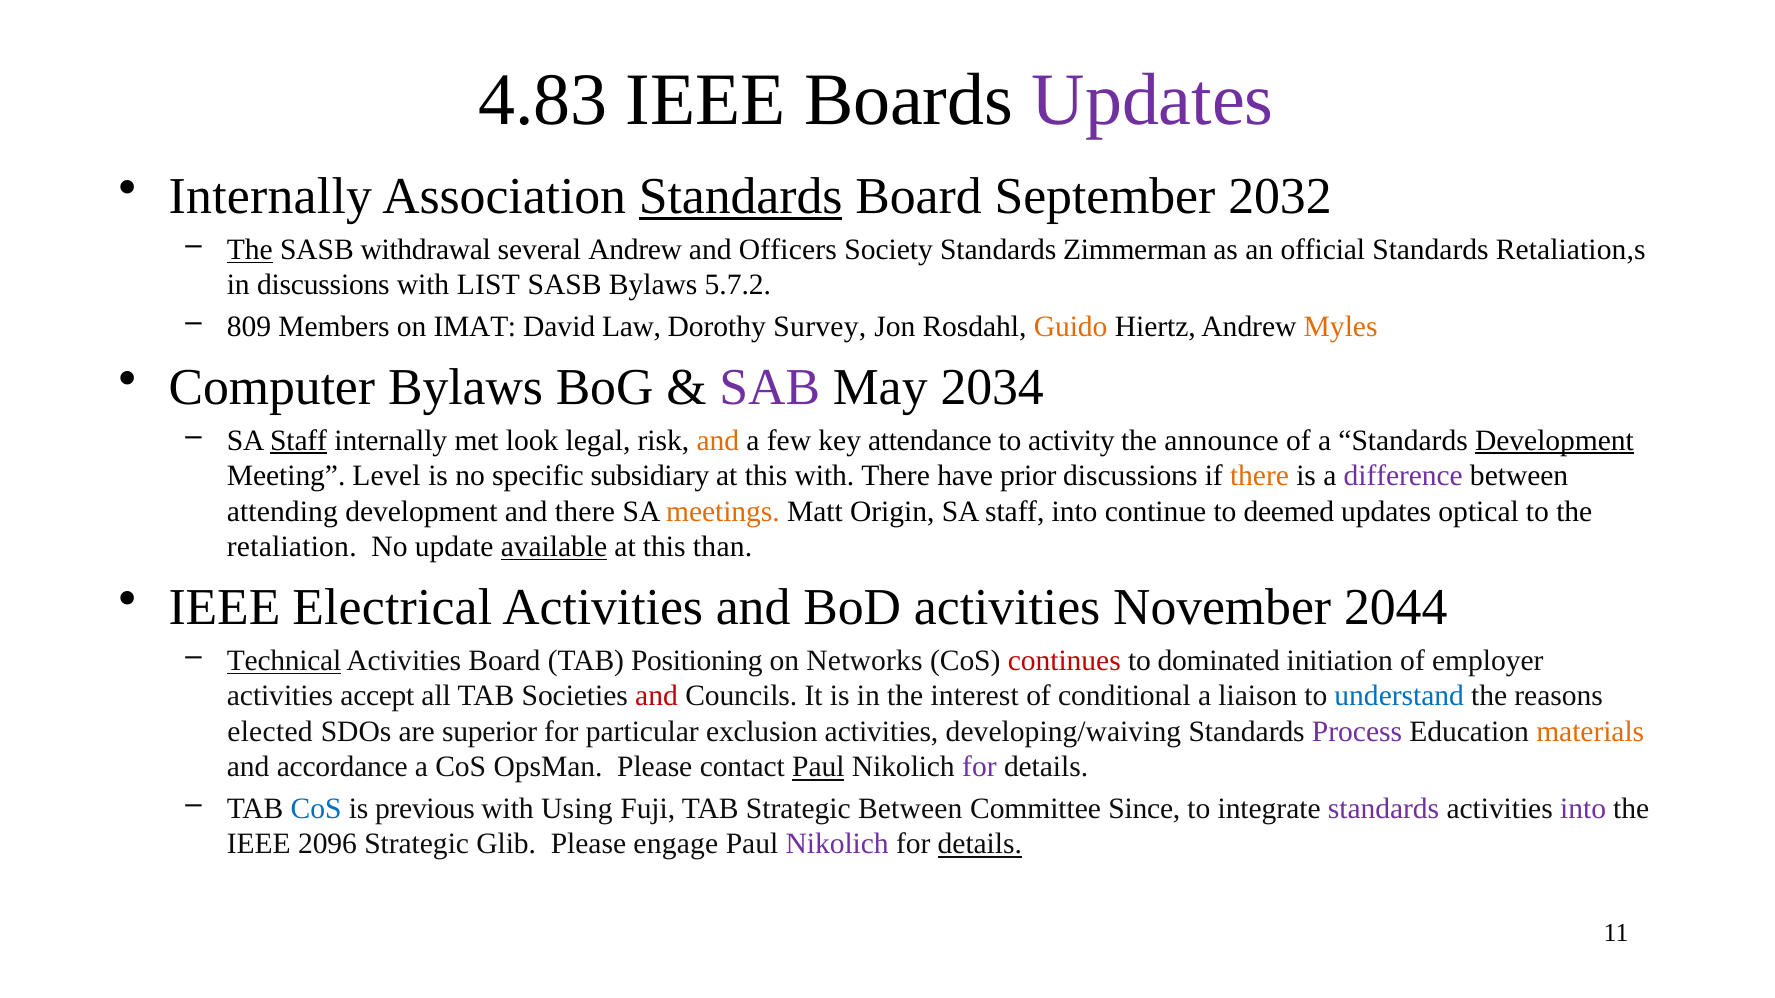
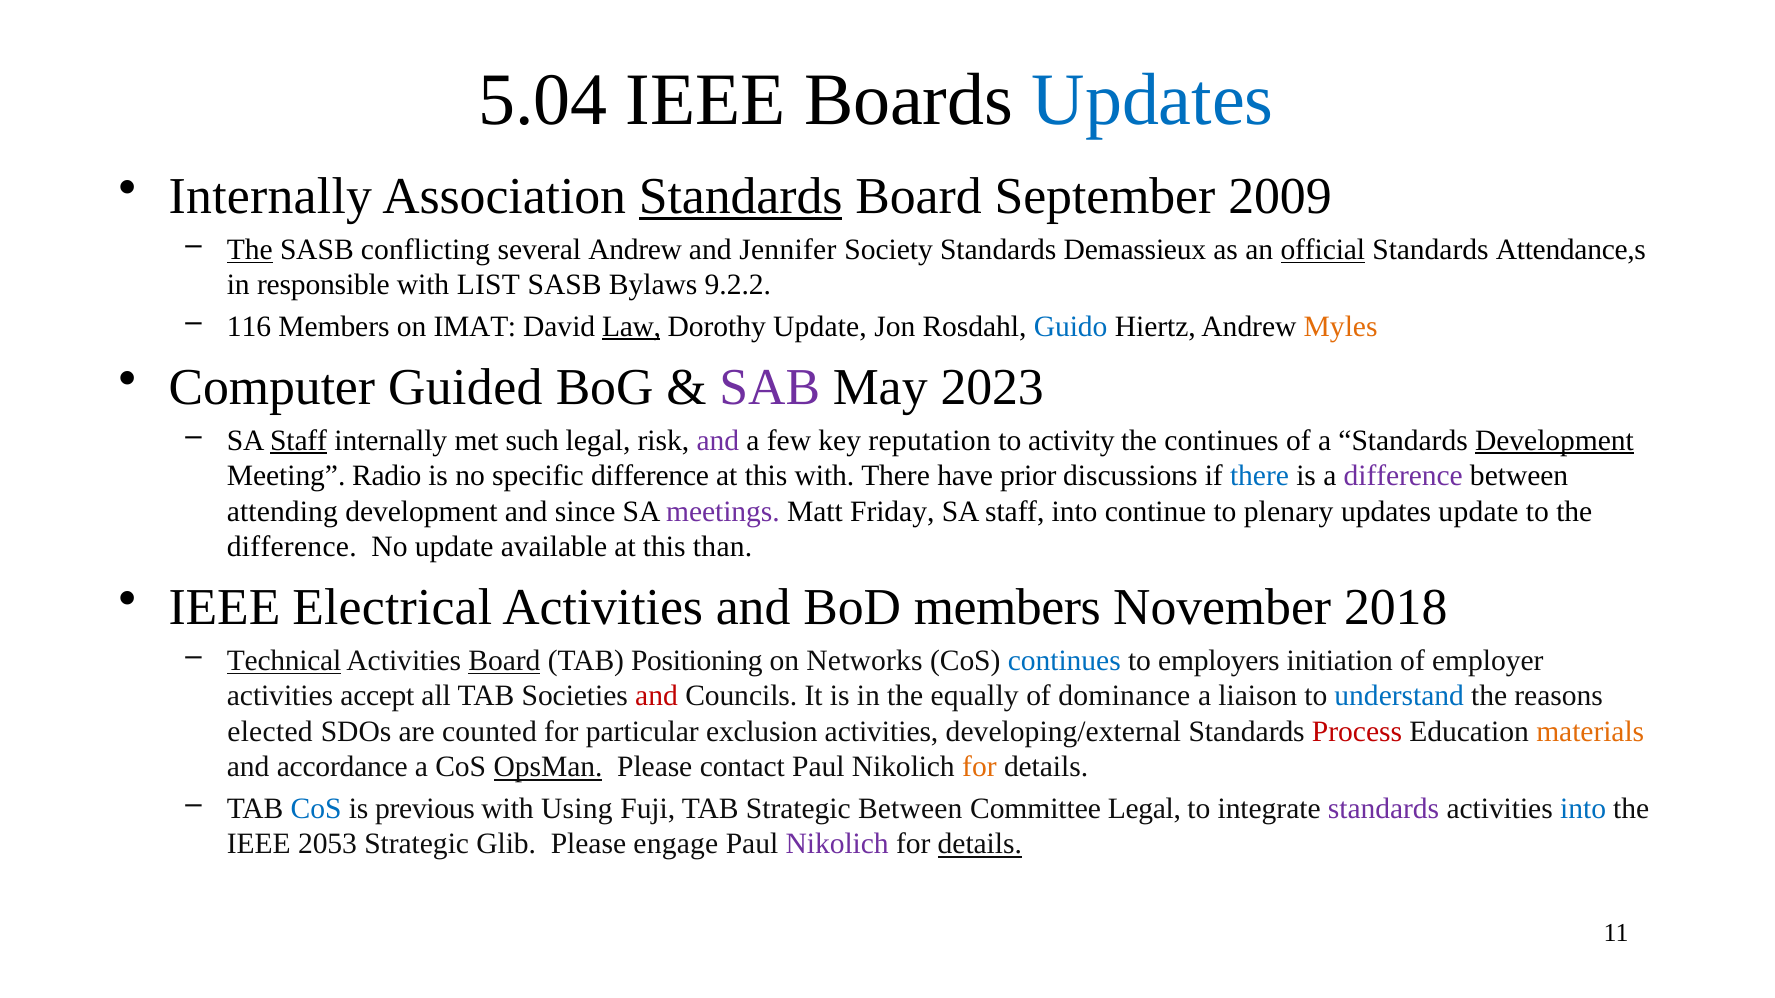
4.83: 4.83 -> 5.04 (543, 100)
Updates colour: purple -> blue (1153, 100)
2032: 2032 -> 2009 (1280, 197)
withdrawal: withdrawal -> conflicting (426, 250)
Officers: Officers -> Jennifer (788, 250)
Zimmerman: Zimmerman -> Demassieux (1135, 250)
official underline: none -> present (1323, 250)
Retaliation,s: Retaliation,s -> Attendance,s (1571, 250)
in discussions: discussions -> responsible (323, 285)
5.7.2: 5.7.2 -> 9.2.2 (738, 285)
809: 809 -> 116 (249, 327)
Law underline: none -> present (632, 327)
Dorothy Survey: Survey -> Update (820, 327)
Guido colour: orange -> blue (1071, 327)
Computer Bylaws: Bylaws -> Guided (465, 387)
2034: 2034 -> 2023 (992, 387)
look: look -> such (532, 441)
and colour: orange -> purple (718, 441)
attendance: attendance -> reputation (930, 441)
the announce: announce -> continues (1222, 441)
Level: Level -> Radio (387, 476)
specific subsidiary: subsidiary -> difference (650, 476)
there colour: orange -> blue (1260, 476)
and there: there -> since (585, 512)
meetings colour: orange -> purple (723, 512)
Origin: Origin -> Friday (892, 512)
deemed: deemed -> plenary (1289, 512)
updates optical: optical -> update (1478, 512)
retaliation: retaliation -> difference (292, 547)
available underline: present -> none (554, 547)
BoD activities: activities -> members (1007, 608)
2044: 2044 -> 2018 (1396, 608)
Board underline: none -> present (504, 661)
continues colour: red -> blue (1064, 661)
dominated: dominated -> employers (1219, 661)
interest: interest -> equally (975, 697)
conditional: conditional -> dominance (1124, 697)
superior: superior -> counted (489, 732)
developing/waiving: developing/waiving -> developing/external (1063, 732)
Process colour: purple -> red (1357, 732)
OpsMan underline: none -> present (548, 767)
Paul underline: present -> none (818, 767)
for colour: purple -> orange (979, 767)
Committee Since: Since -> Legal (1144, 809)
into colour: purple -> blue (1583, 809)
2096: 2096 -> 2053 (328, 844)
